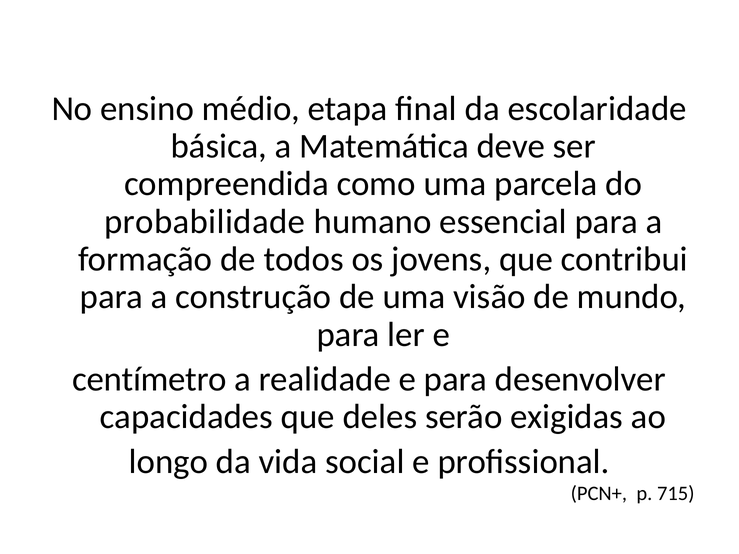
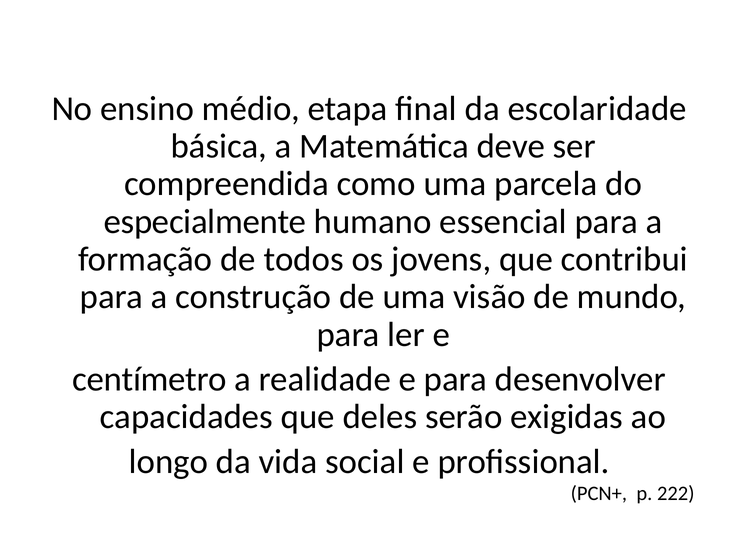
probabilidade: probabilidade -> especialmente (205, 222)
715: 715 -> 222 (676, 494)
